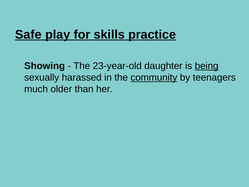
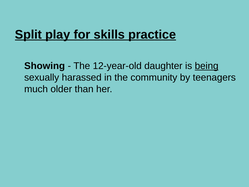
Safe: Safe -> Split (28, 34)
23-year-old: 23-year-old -> 12-year-old (117, 66)
community underline: present -> none (154, 77)
